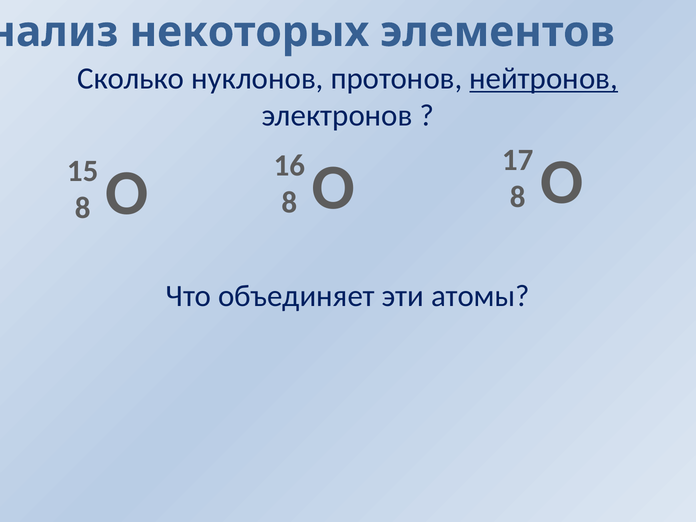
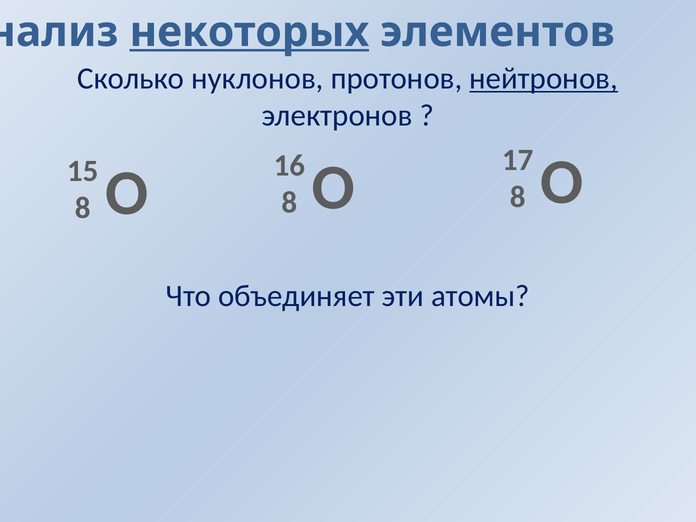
некоторых underline: none -> present (249, 32)
